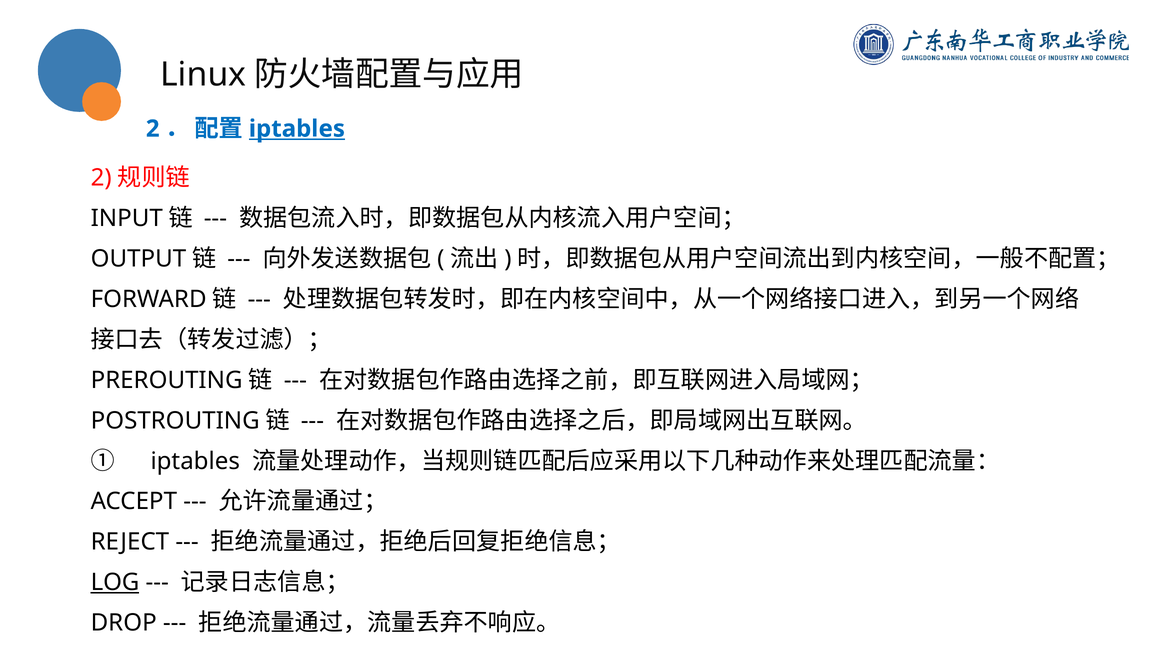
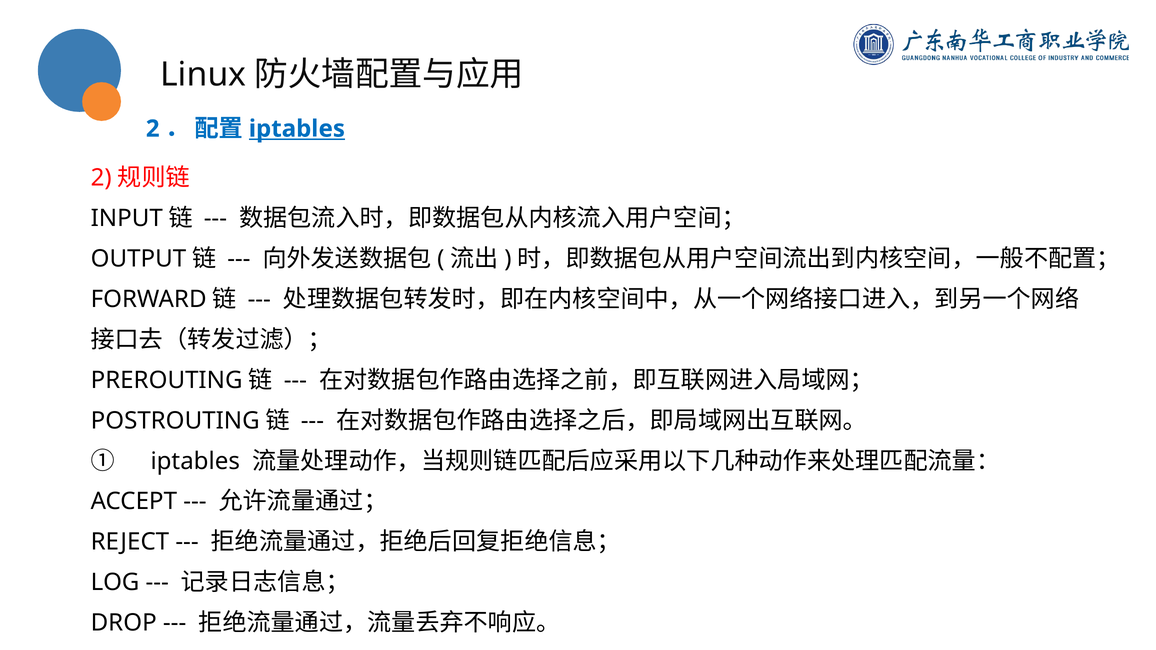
LOG underline: present -> none (115, 583)
